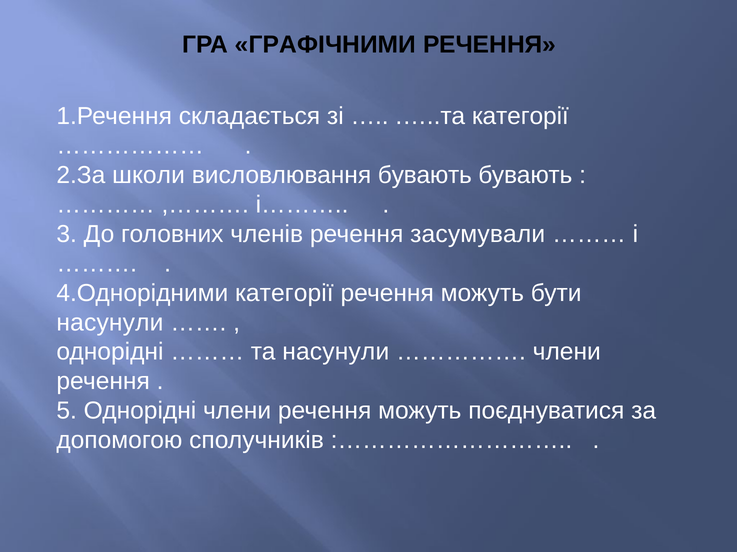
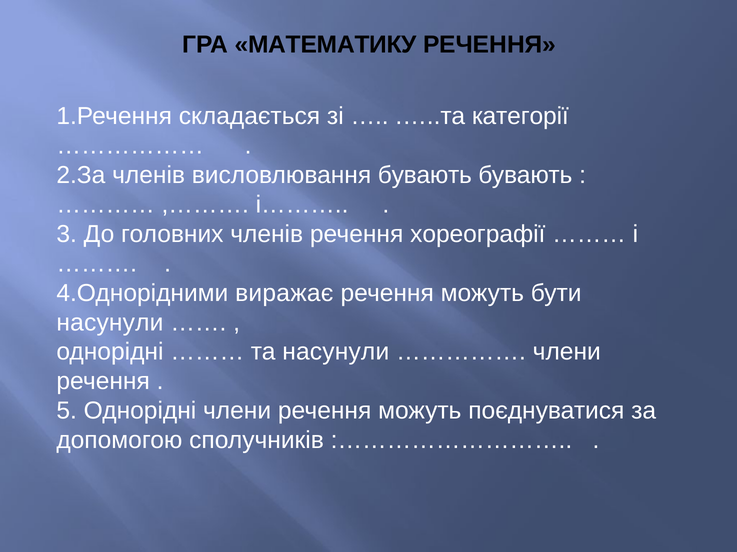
ГРАФІЧНИМИ: ГРАФІЧНИМИ -> МАТЕМАТИКУ (326, 45)
2.За школи: школи -> членів (149, 175)
засумували: засумували -> хореографії (478, 234)
4.Однорідними категорії: категорії -> виражає (284, 293)
